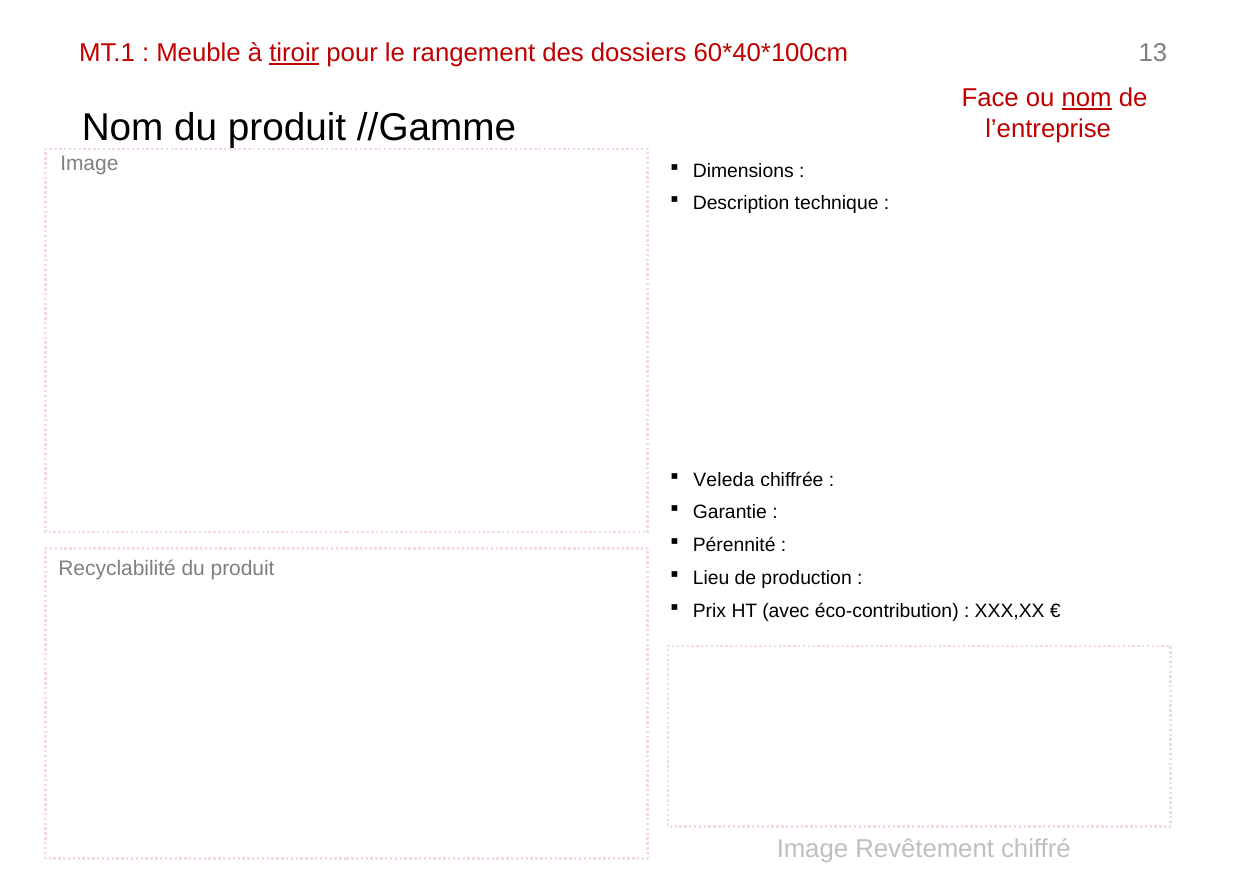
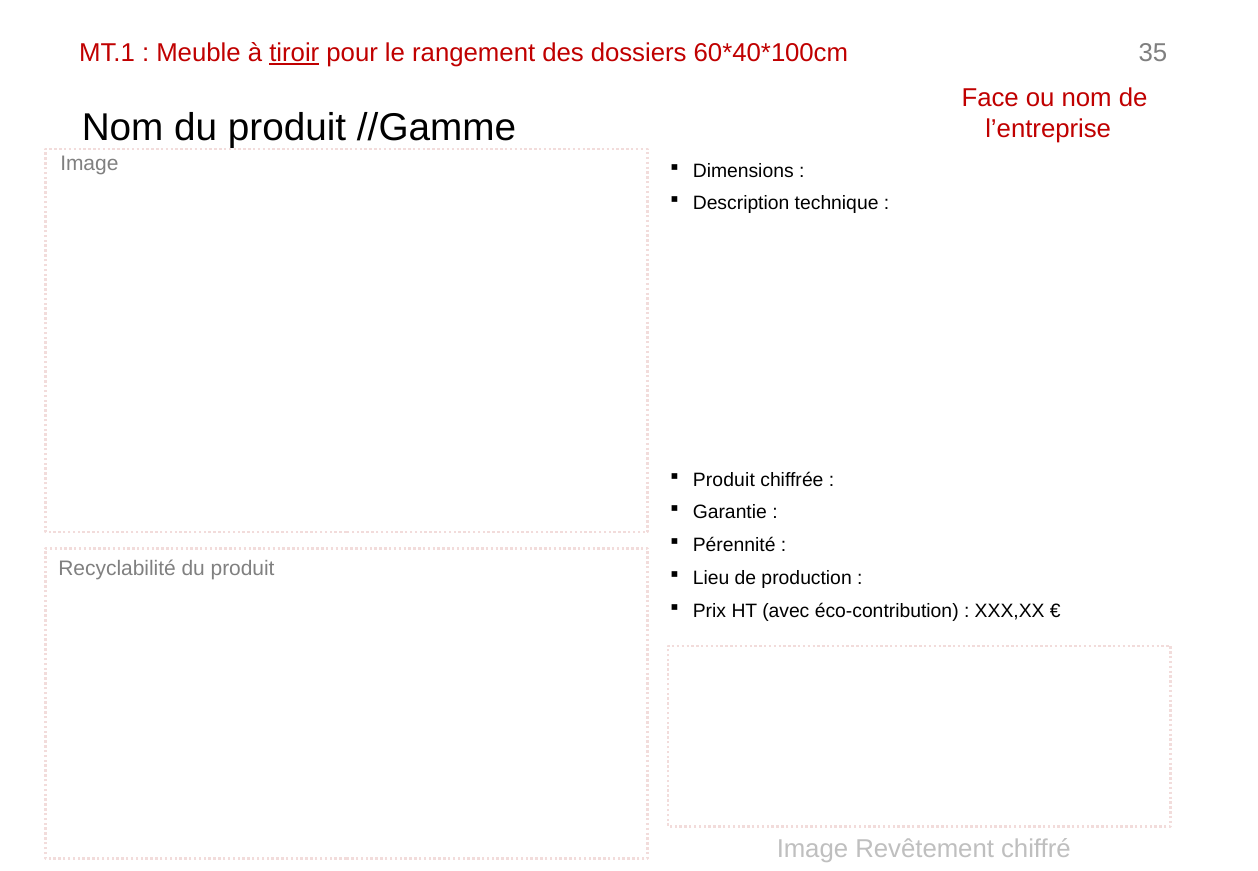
13: 13 -> 35 (1153, 53)
nom underline: present -> none (1087, 98)
Veleda: Veleda -> Produit (724, 480)
